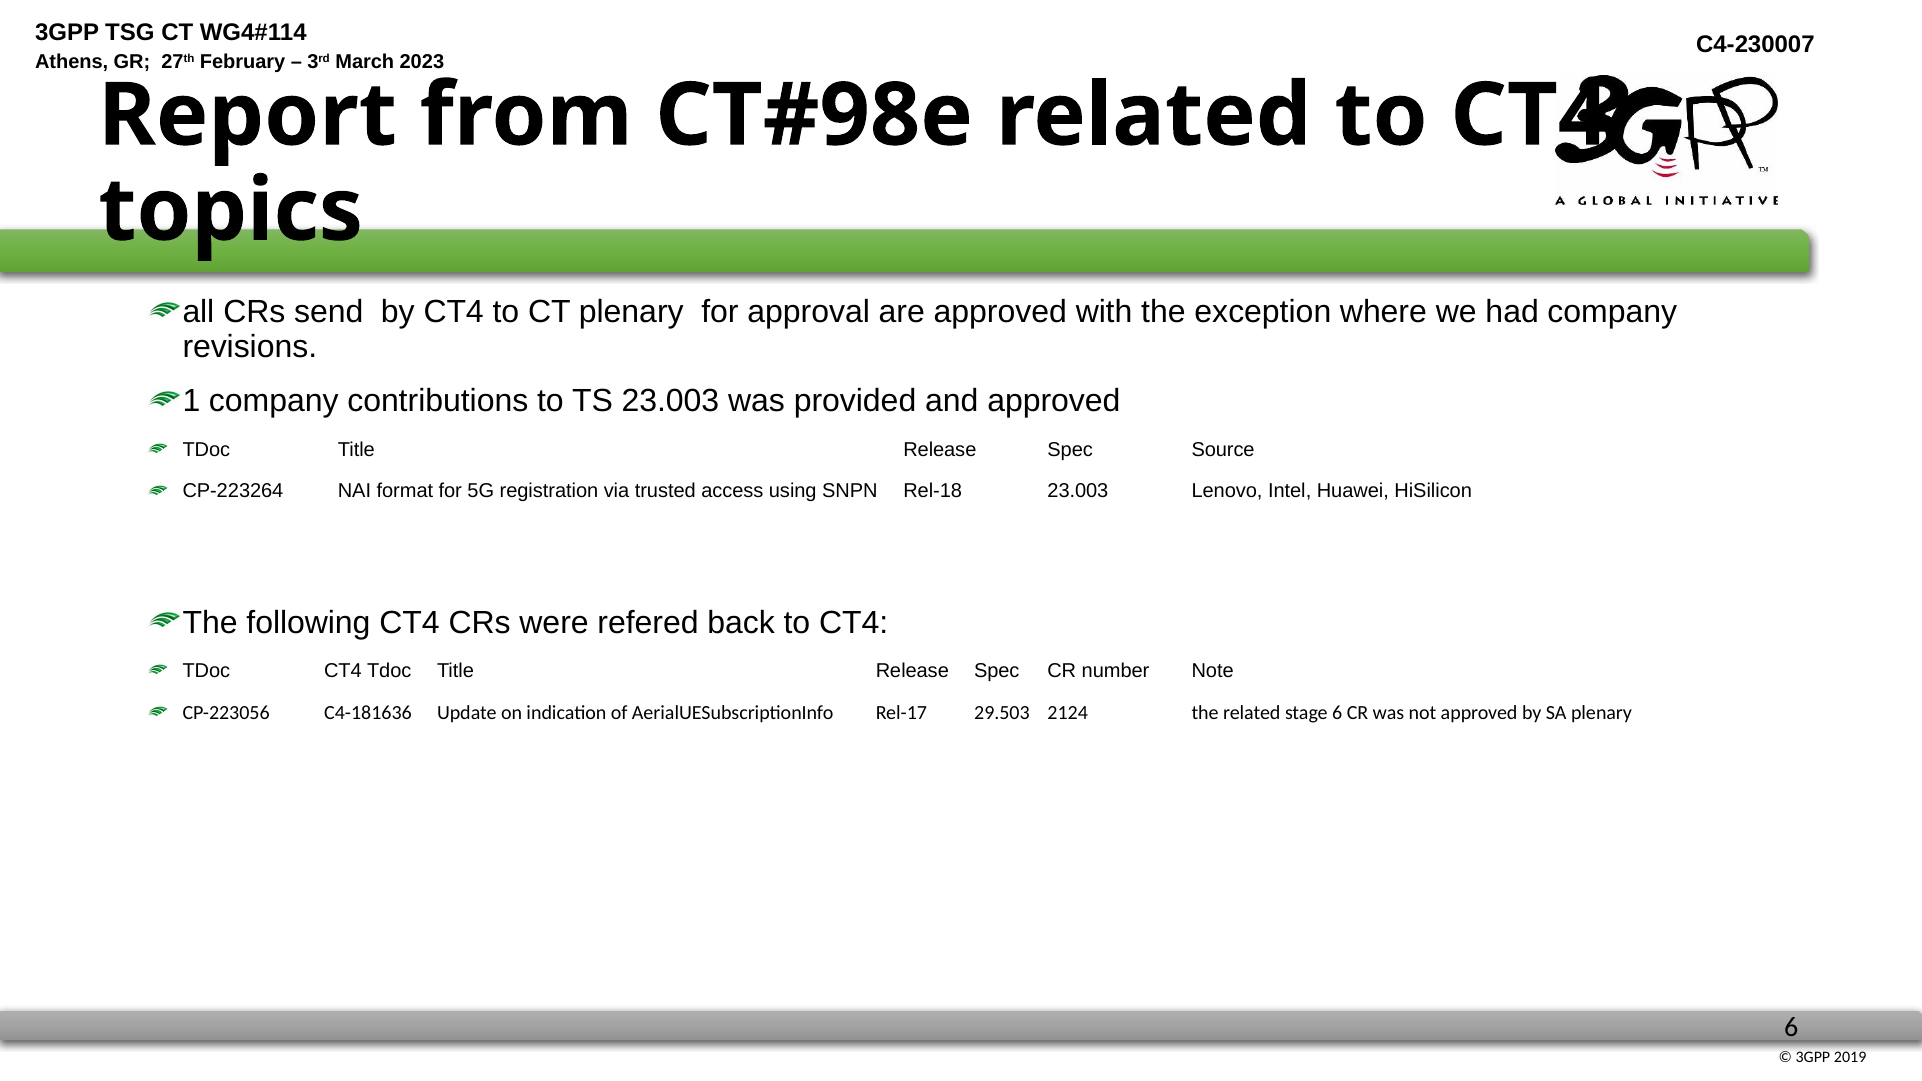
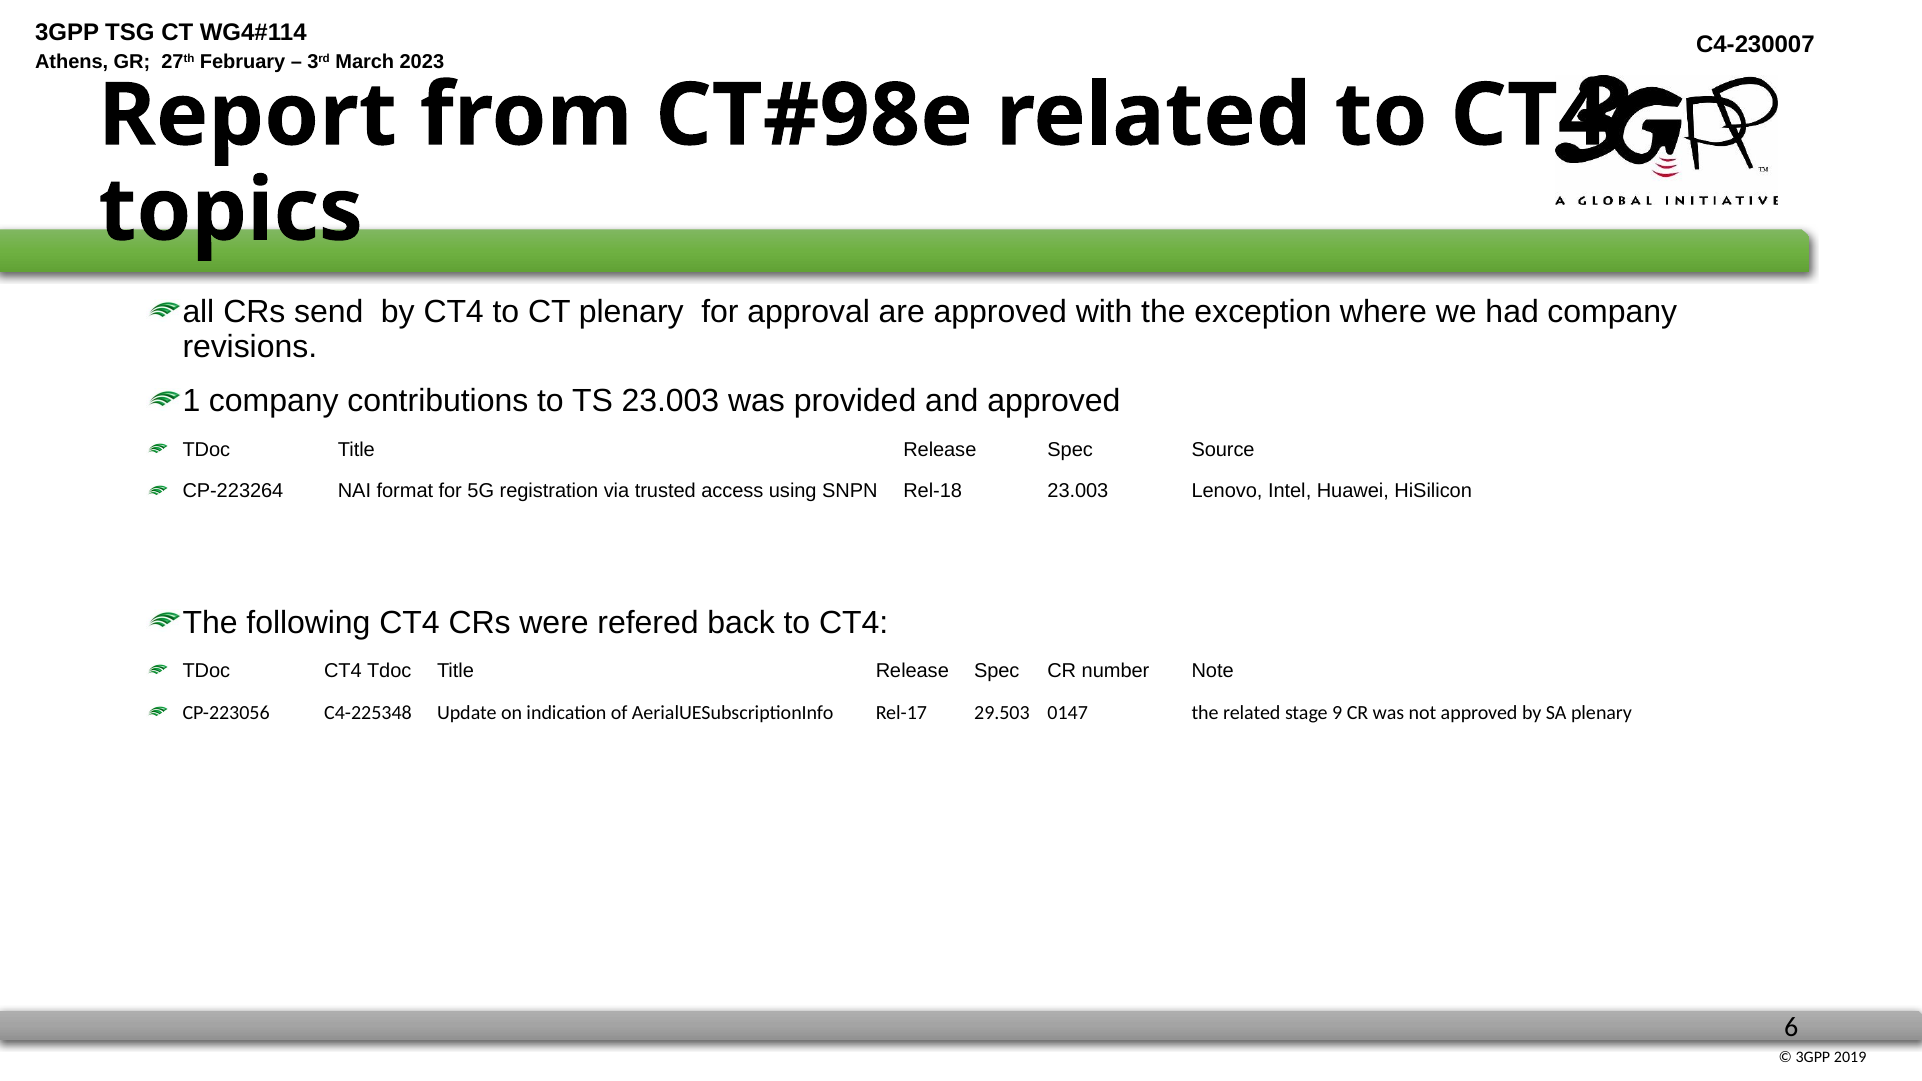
C4-181636: C4-181636 -> C4-225348 (368, 712)
2124: 2124 -> 0147 (1068, 712)
stage 6: 6 -> 9 (1337, 712)
